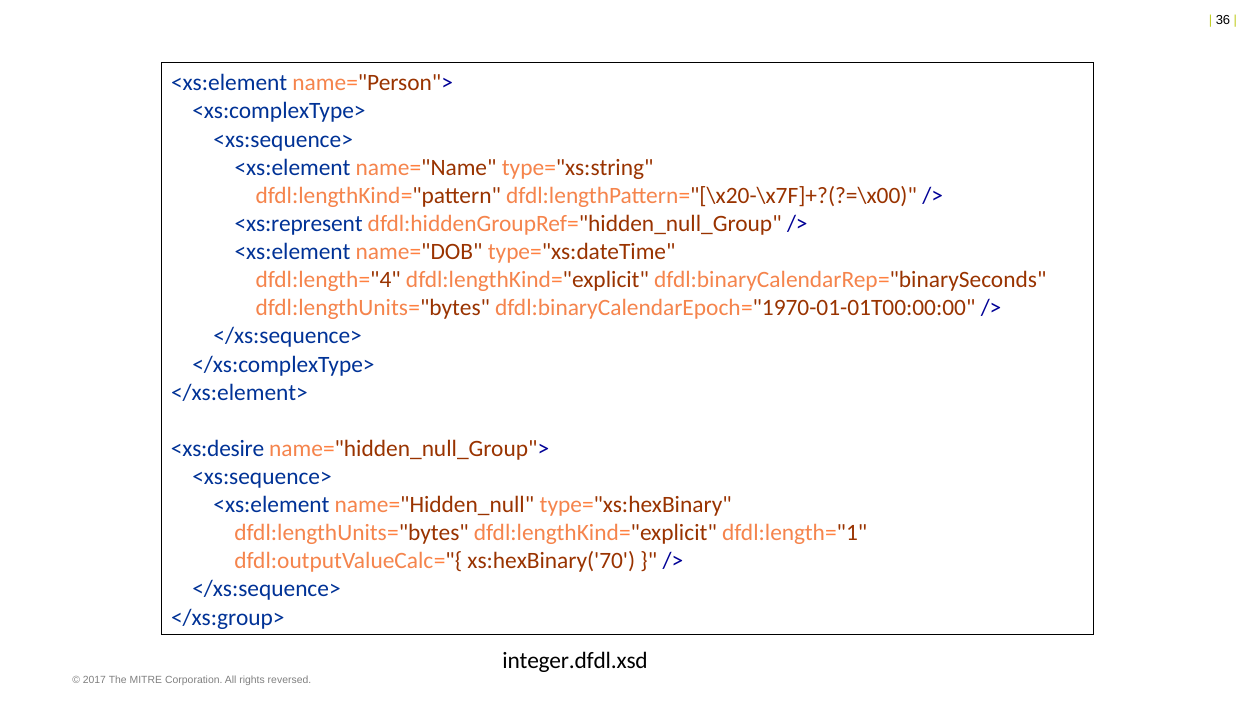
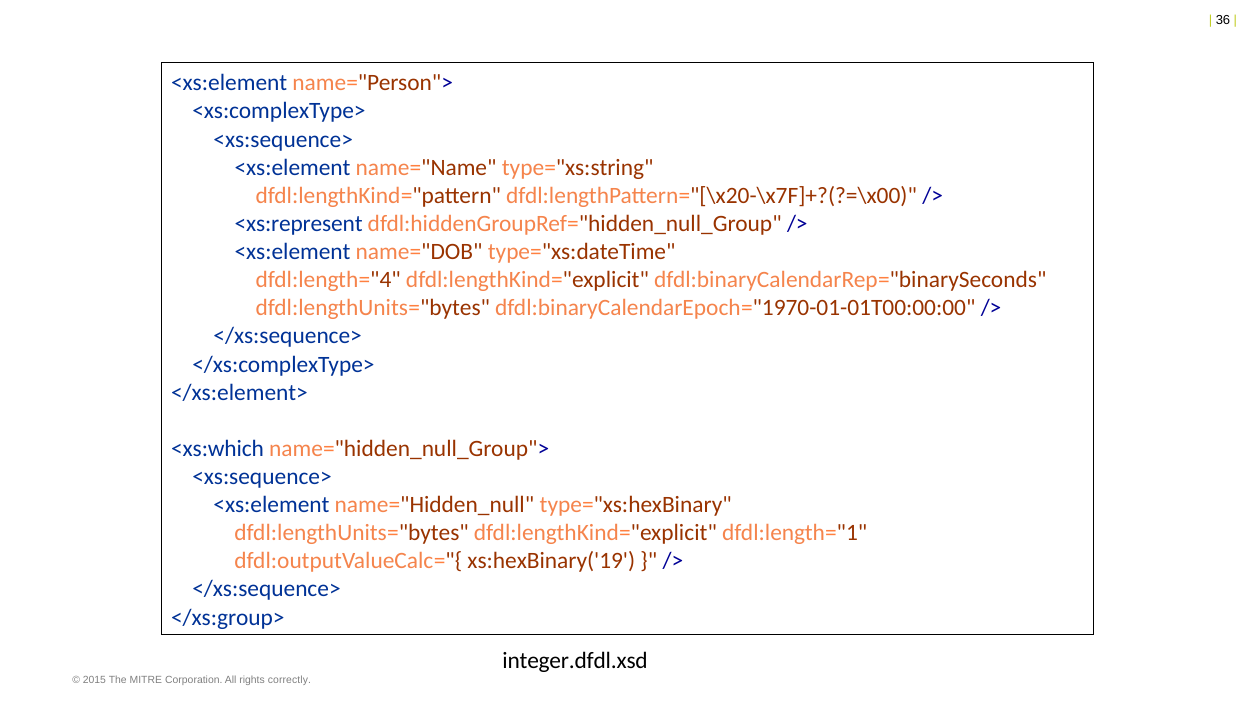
<xs:desire: <xs:desire -> <xs:which (218, 448)
xs:hexBinary('70: xs:hexBinary('70 -> xs:hexBinary('19 (551, 561)
2017: 2017 -> 2015 (94, 680)
reversed: reversed -> correctly (289, 680)
